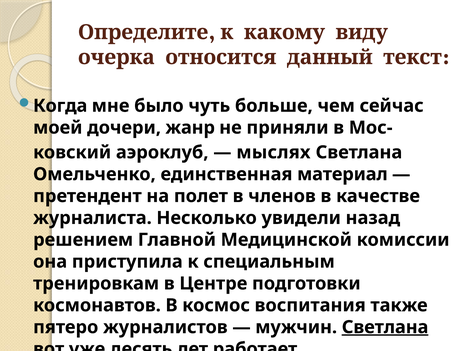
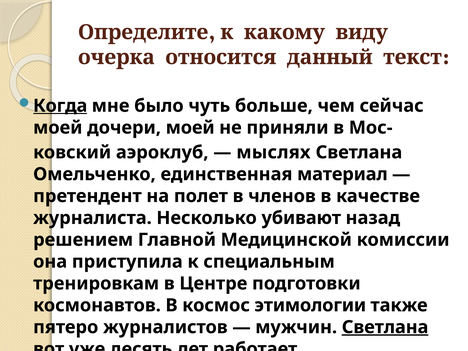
Когда underline: none -> present (60, 106)
жанр: жанр -> моей (190, 128)
увидели: увидели -> убивают (301, 218)
воспитания: воспитания -> этимологии (310, 305)
